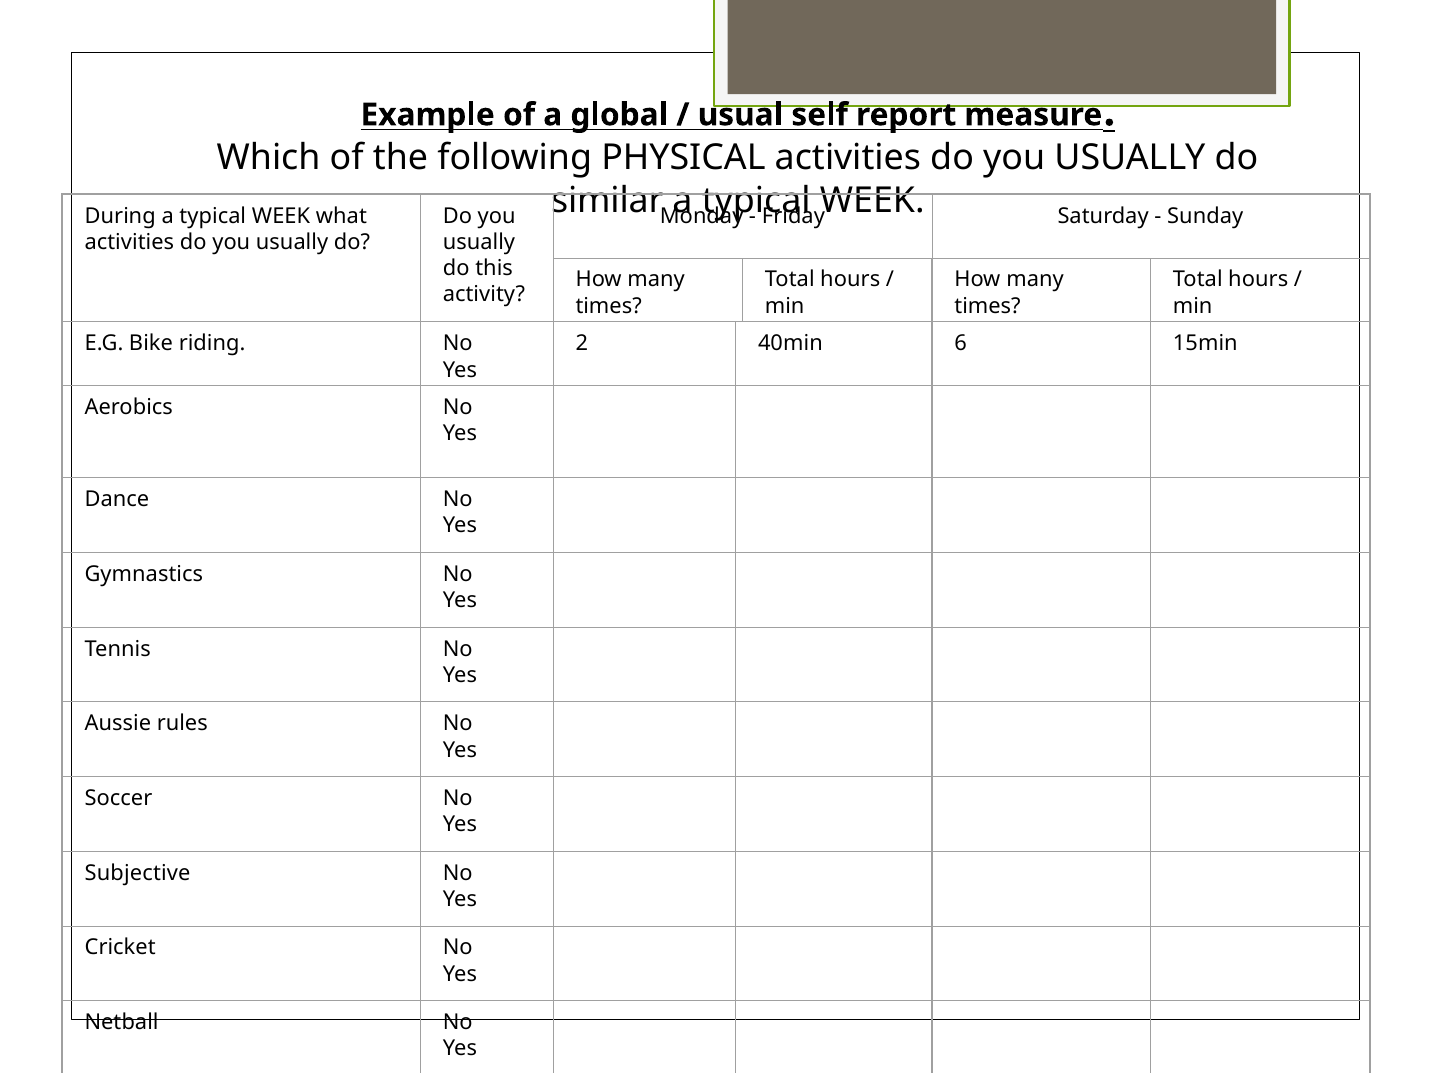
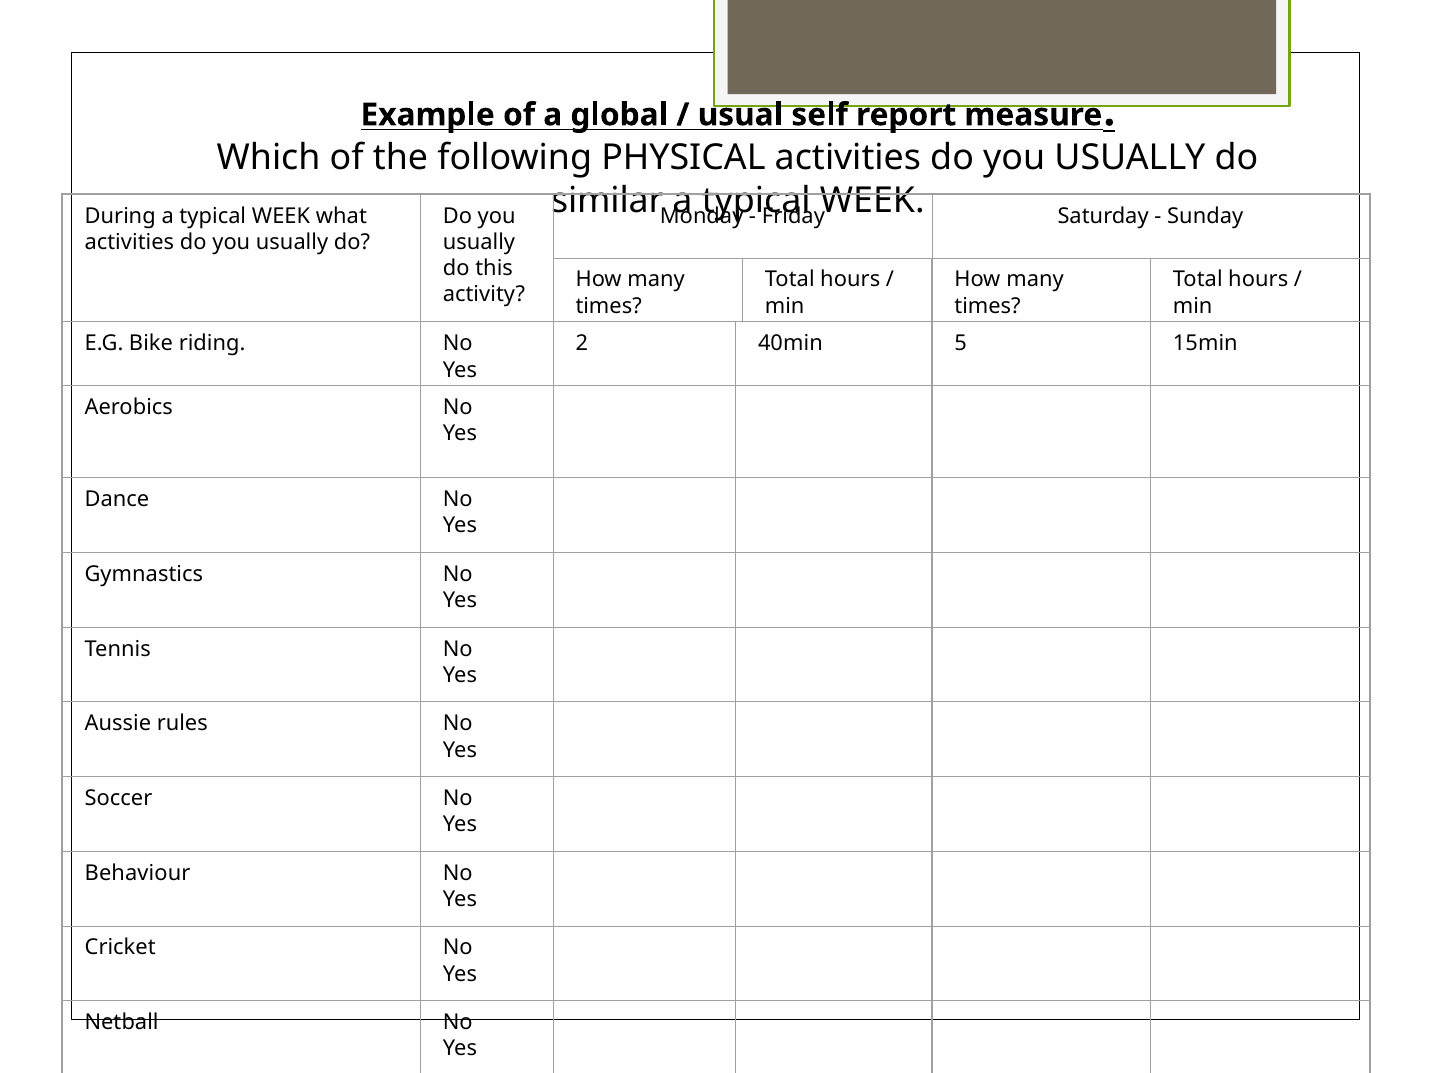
6: 6 -> 5 (961, 344)
Subjective: Subjective -> Behaviour (138, 873)
